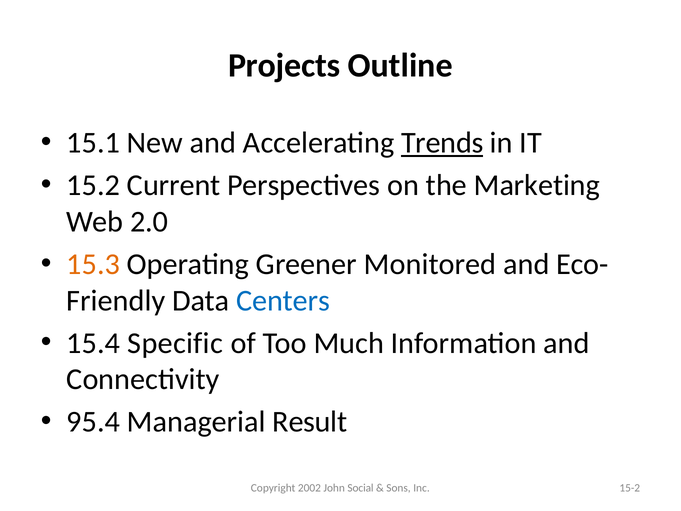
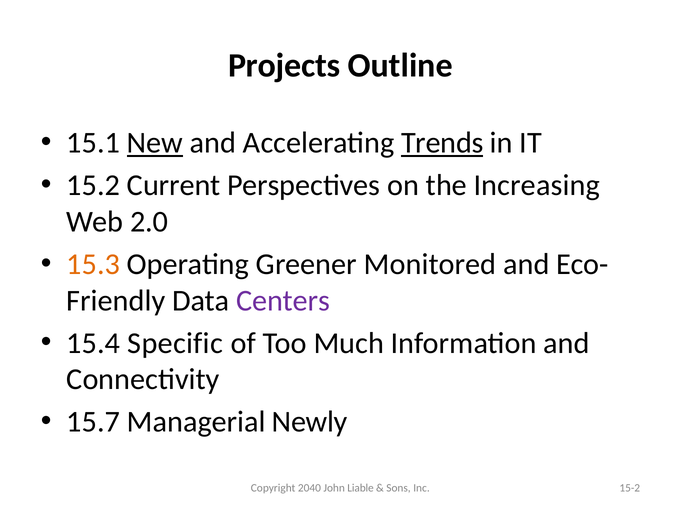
New underline: none -> present (155, 143)
Marketing: Marketing -> Increasing (537, 185)
Centers colour: blue -> purple (283, 300)
95.4: 95.4 -> 15.7 (93, 422)
Result: Result -> Newly (310, 422)
2002: 2002 -> 2040 (309, 488)
Social: Social -> Liable (361, 488)
